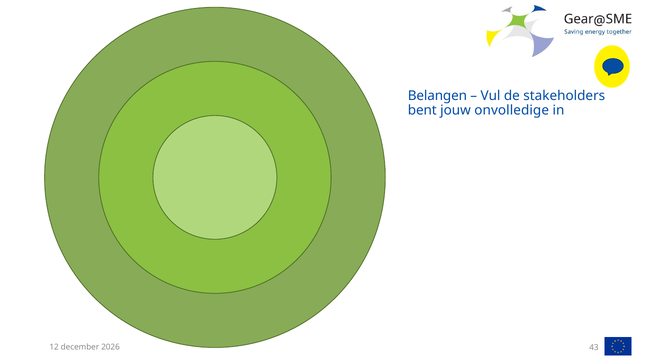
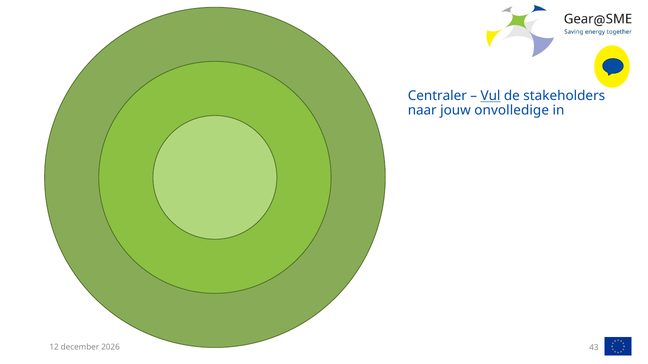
Belangen: Belangen -> Centraler (437, 96)
Vul underline: none -> present (491, 96)
bent: bent -> naar (422, 111)
